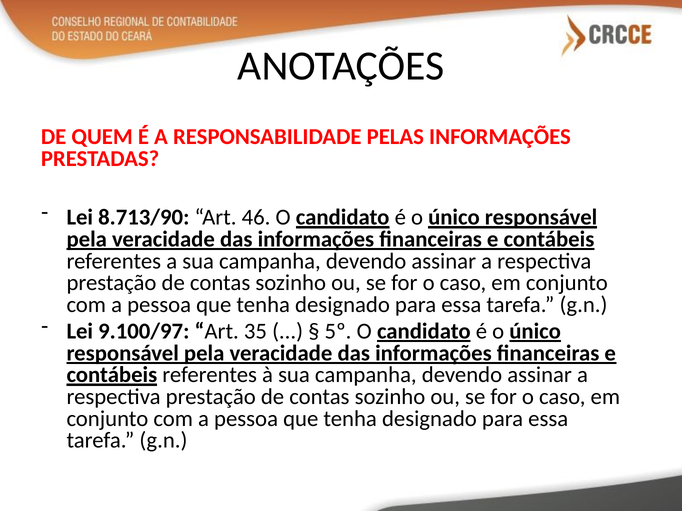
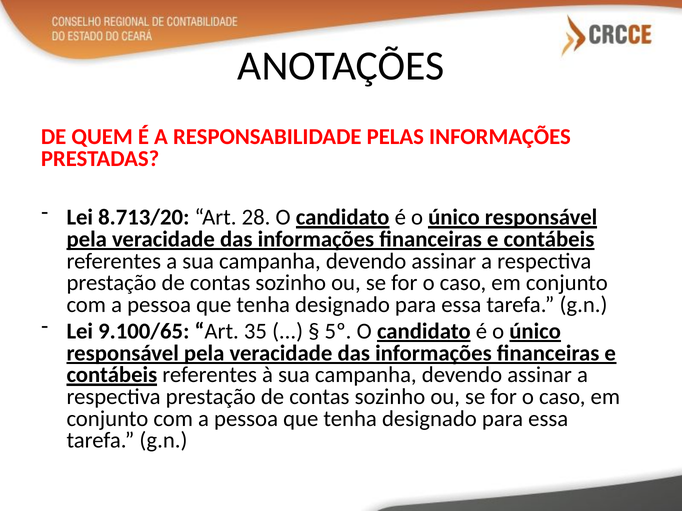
8.713/90: 8.713/90 -> 8.713/20 (144, 218)
46: 46 -> 28 (256, 218)
9.100/97: 9.100/97 -> 9.100/65 (144, 332)
